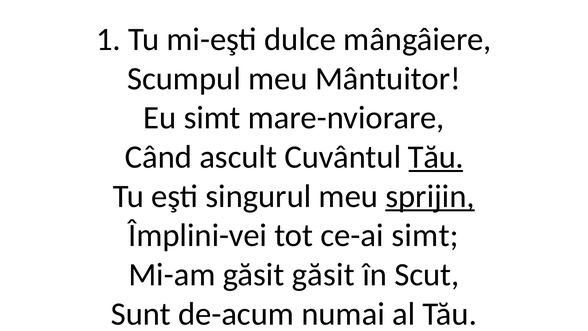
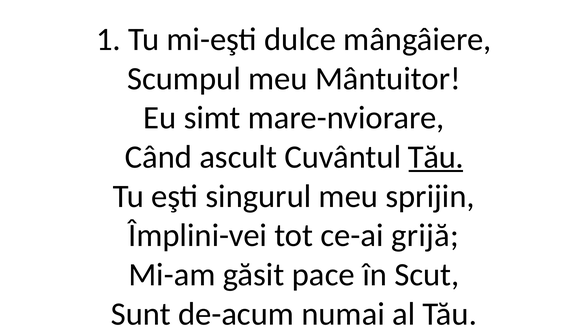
sprijin underline: present -> none (430, 196)
ce-ai simt: simt -> grijă (425, 235)
găsit găsit: găsit -> pace (323, 274)
